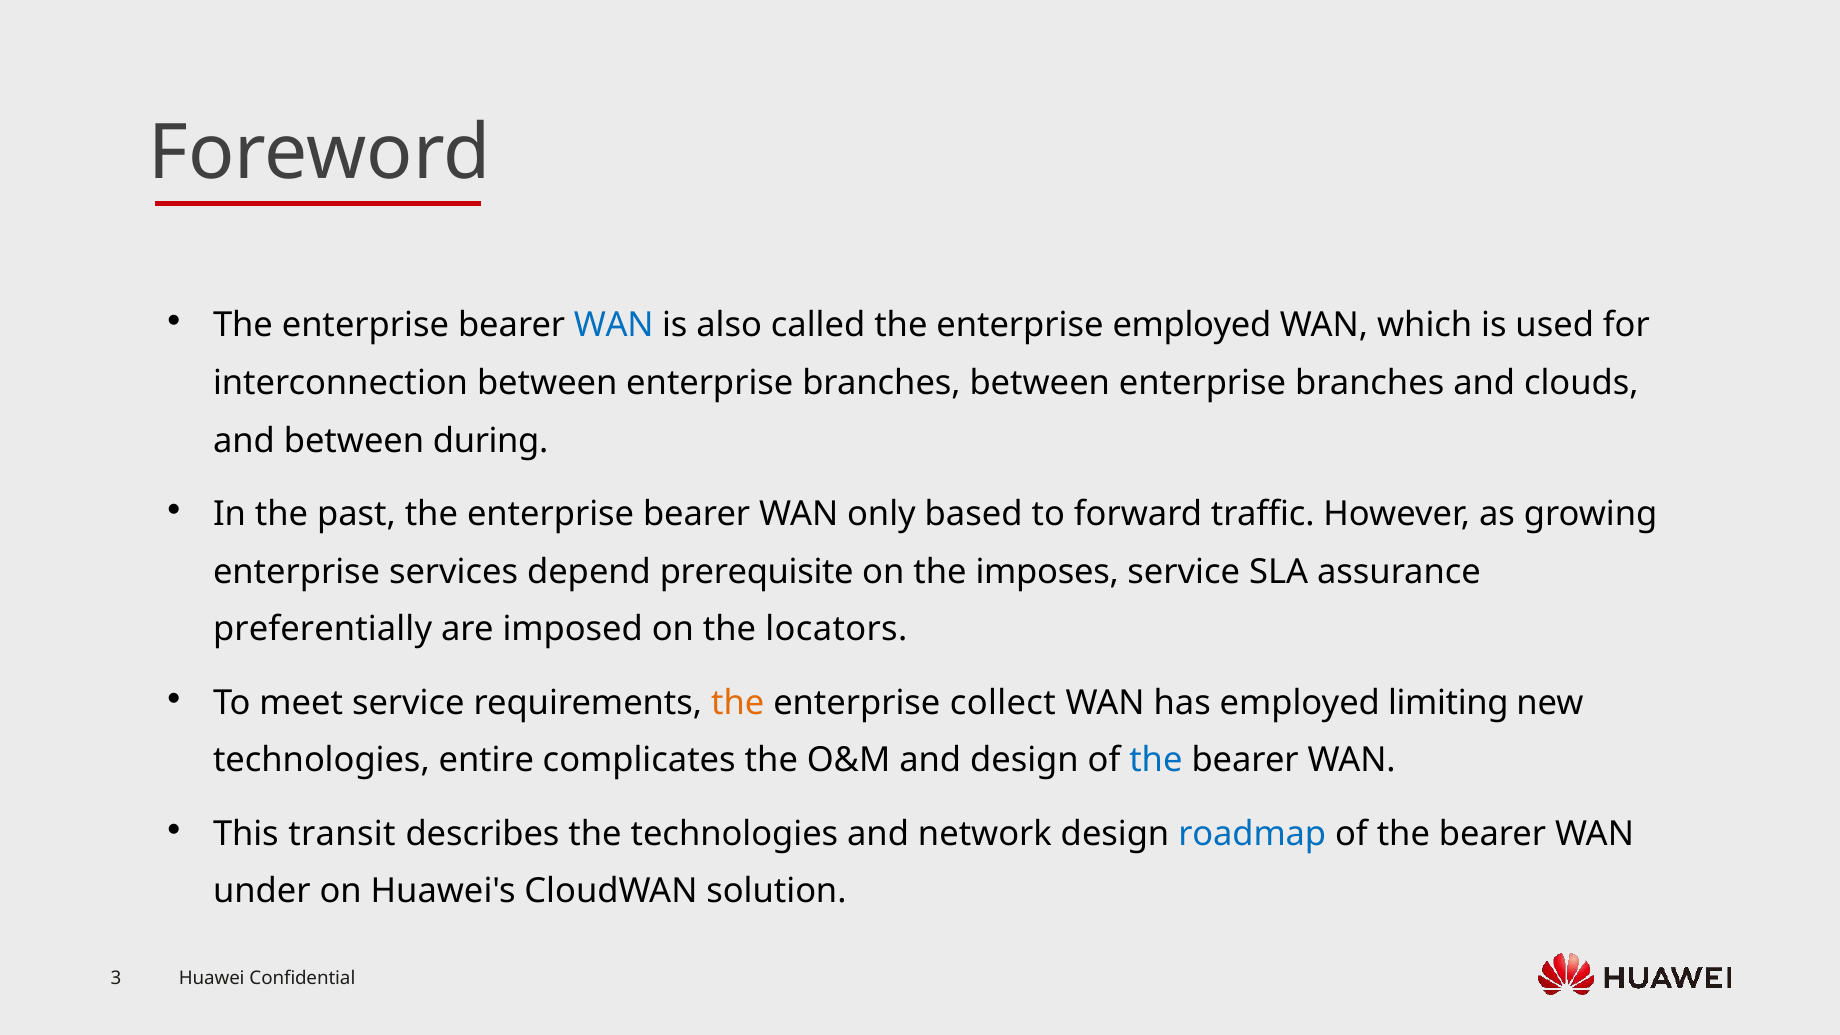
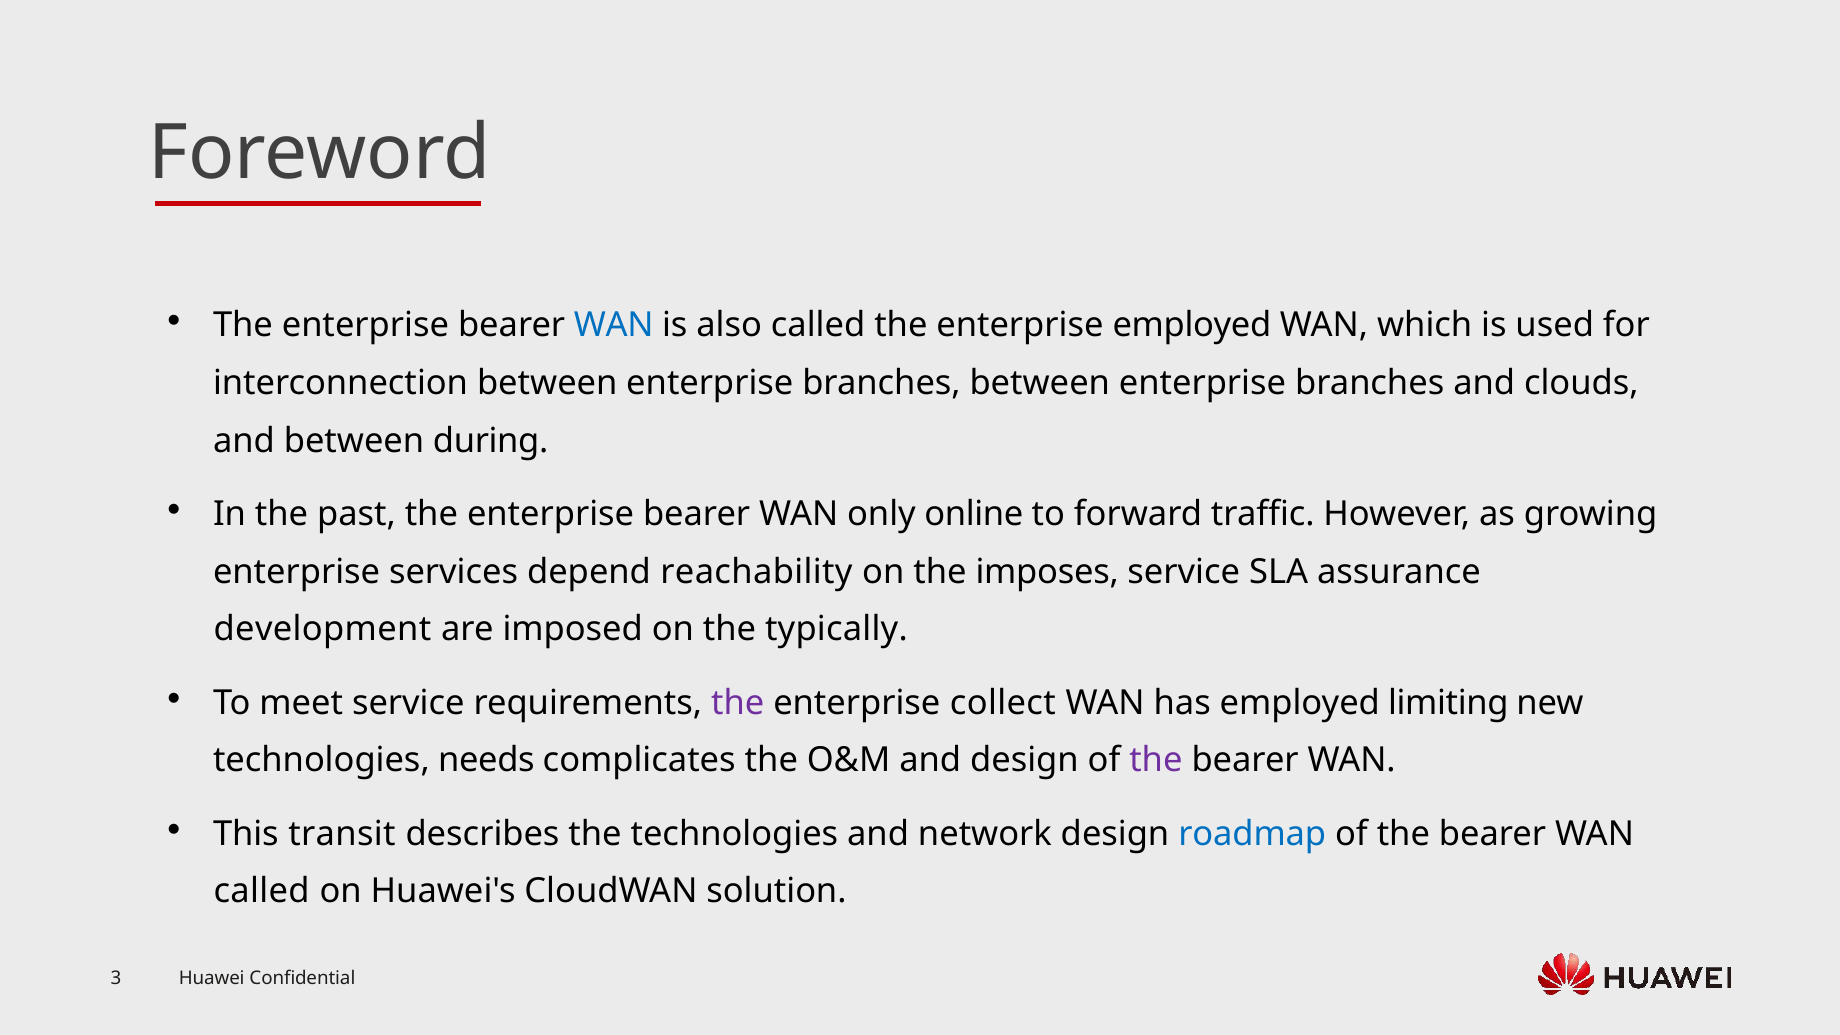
based: based -> online (974, 514)
prerequisite: prerequisite -> reachability (756, 572)
preferentially: preferentially -> development (322, 630)
locators: locators -> typically (836, 630)
the colour: orange -> purple (738, 703)
entire: entire -> needs (486, 761)
the colour: blue -> purple (1156, 761)
under: under -> called (262, 892)
